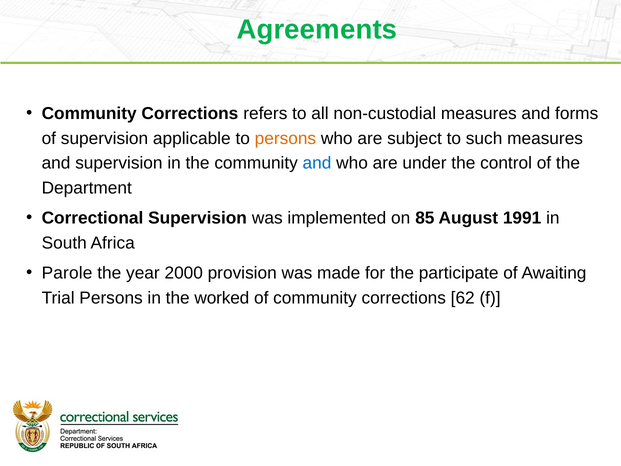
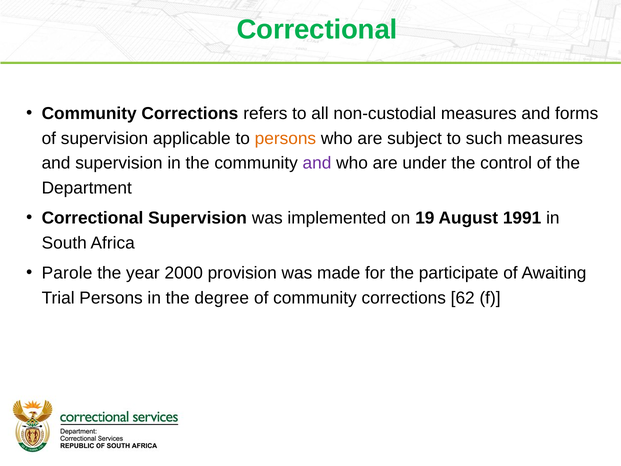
Agreements: Agreements -> Correctional (317, 30)
and colour: blue -> purple (317, 163)
85: 85 -> 19 (425, 218)
worked: worked -> degree (222, 298)
